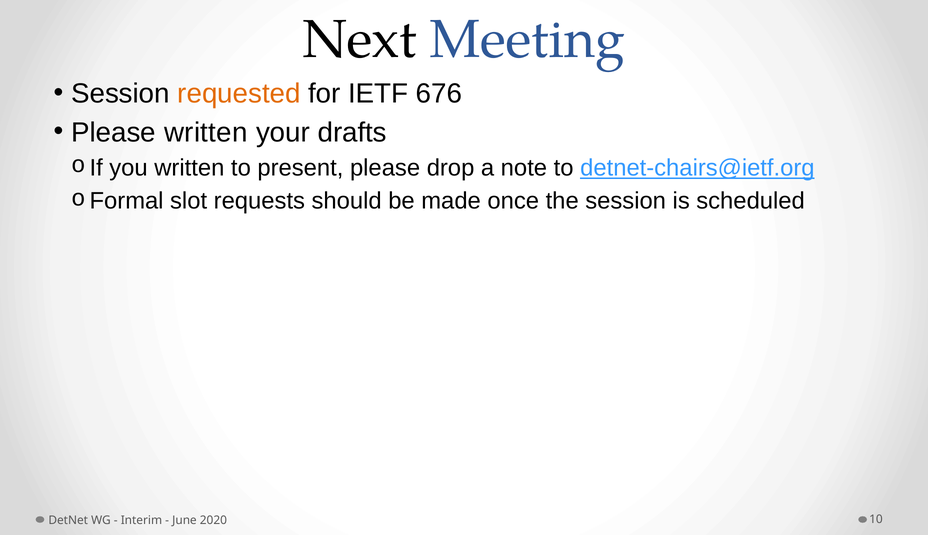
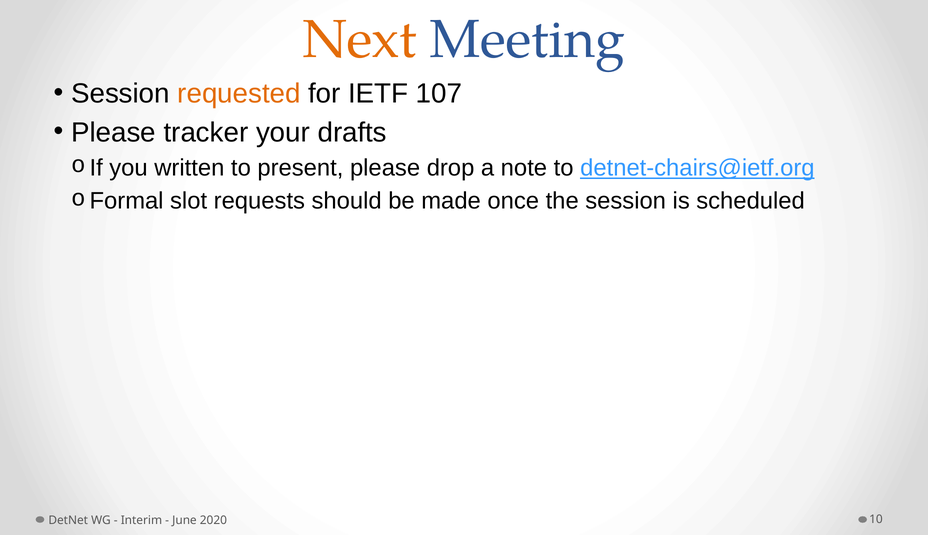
Next colour: black -> orange (360, 39)
676: 676 -> 107 (439, 94)
Please written: written -> tracker (206, 132)
